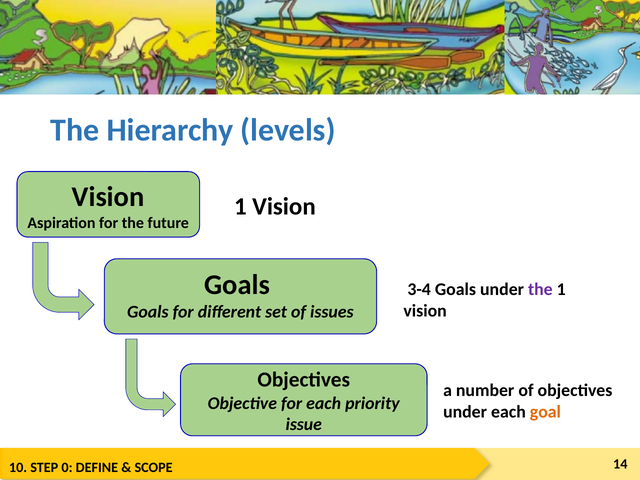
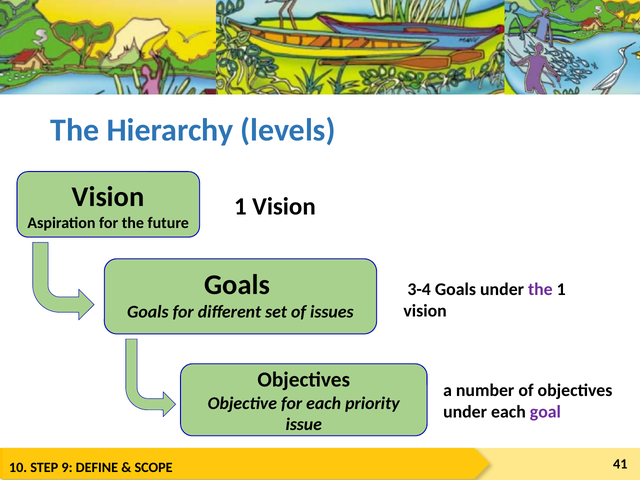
goal colour: orange -> purple (545, 412)
0: 0 -> 9 (67, 467)
14: 14 -> 41 (620, 464)
